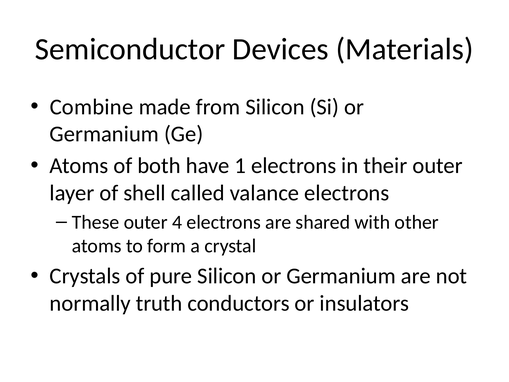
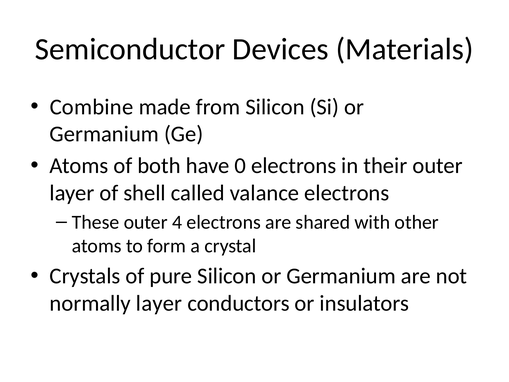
1: 1 -> 0 (240, 166)
normally truth: truth -> layer (159, 303)
